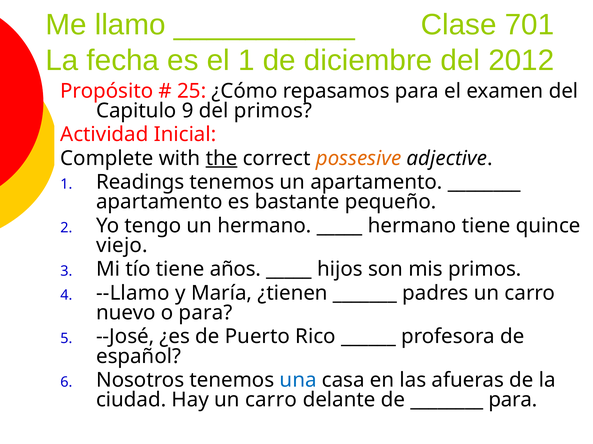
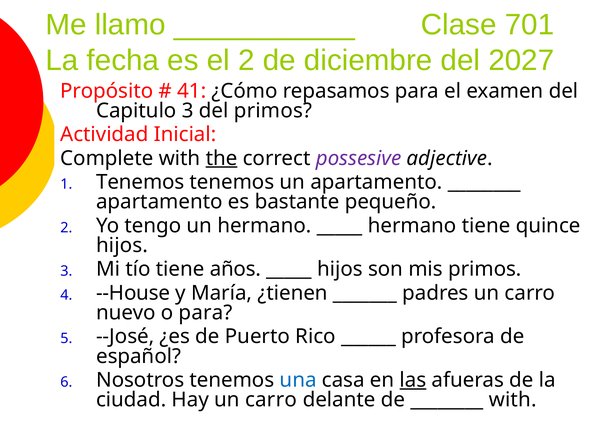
el 1: 1 -> 2 (246, 60)
2012: 2012 -> 2027 (521, 60)
25: 25 -> 41 (192, 91)
Capitulo 9: 9 -> 3 (188, 111)
possesive colour: orange -> purple (359, 159)
Readings: Readings -> Tenemos (140, 182)
viejo: viejo -> hijos (122, 246)
--Llamo: --Llamo -> --House (133, 293)
las underline: none -> present (413, 381)
para: para -> with (513, 400)
